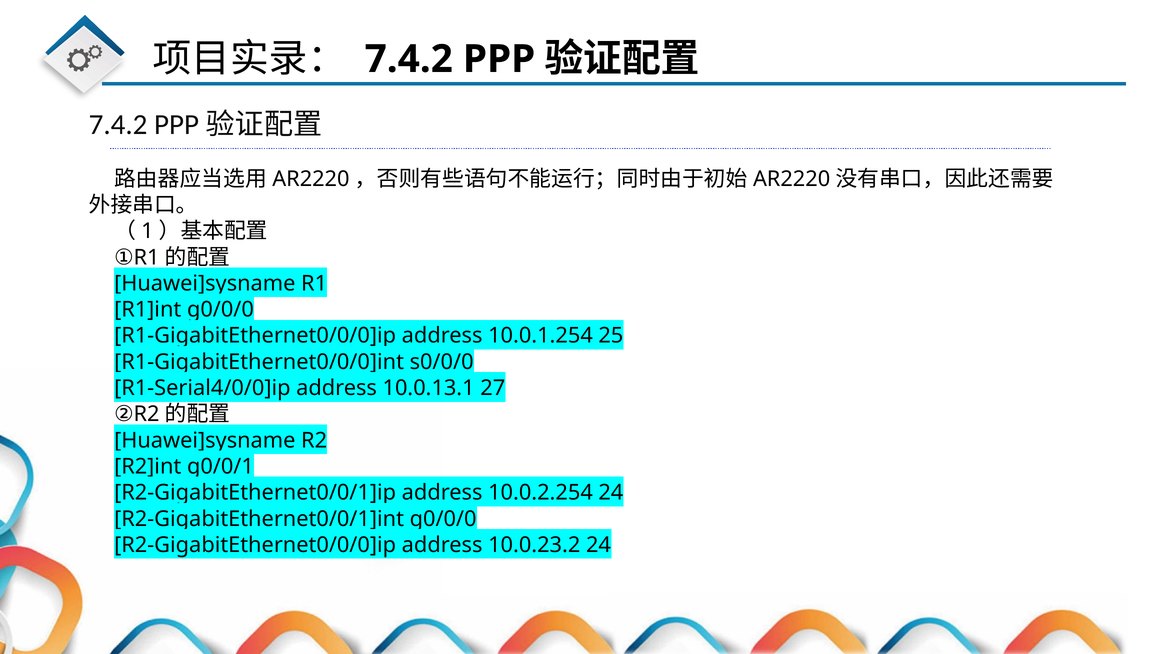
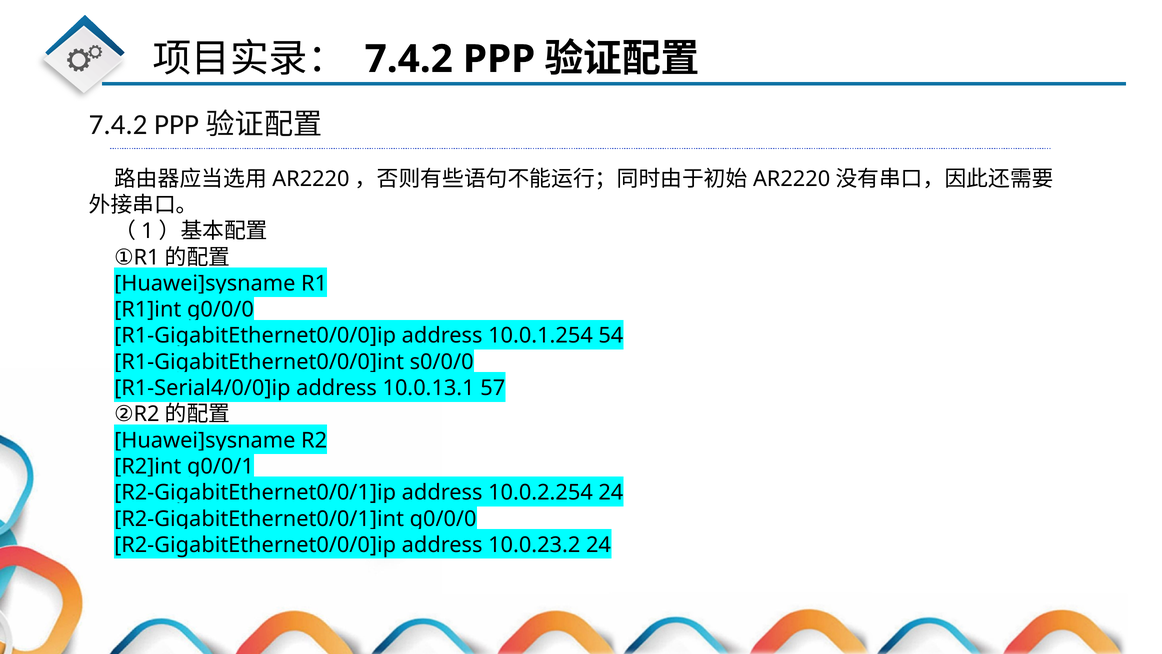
25: 25 -> 54 (611, 336)
27: 27 -> 57 (493, 388)
